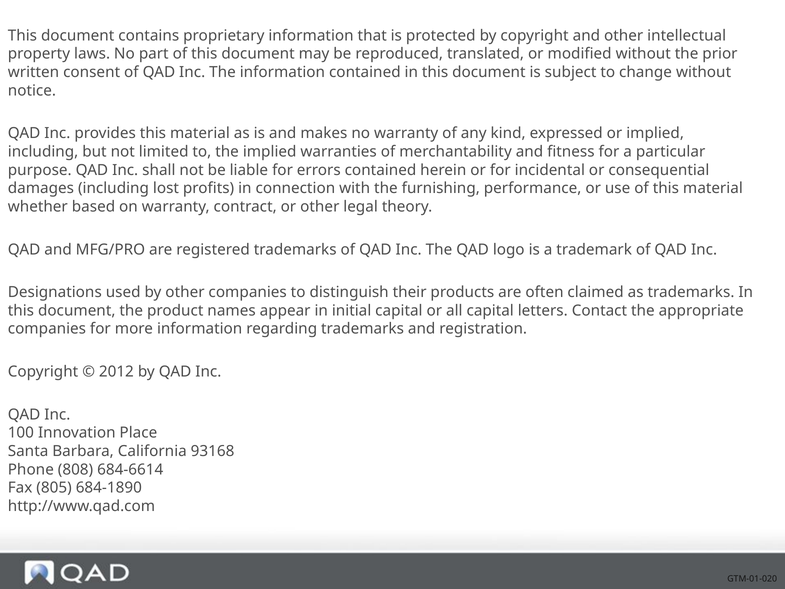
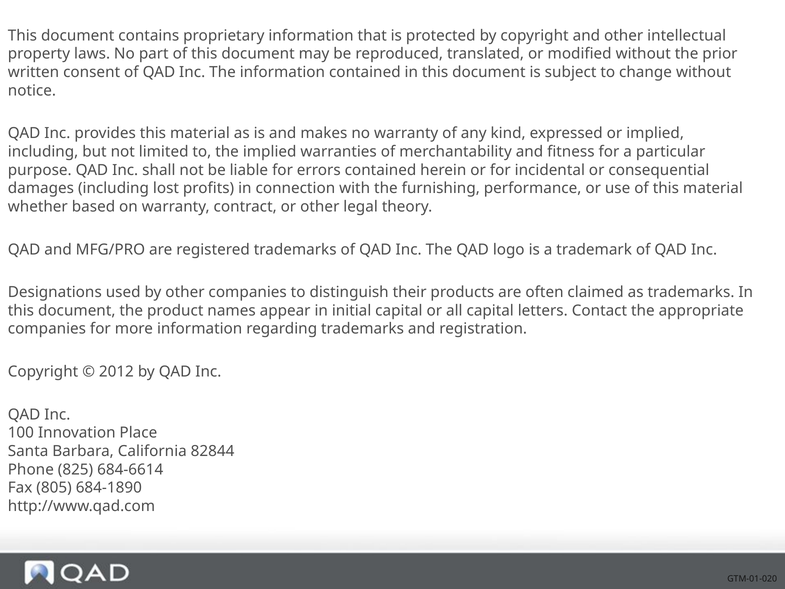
93168: 93168 -> 82844 (213, 451)
808: 808 -> 825 (75, 469)
